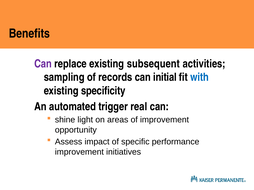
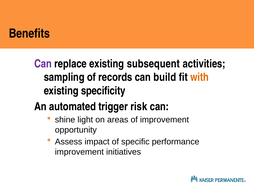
initial: initial -> build (165, 77)
with colour: blue -> orange (200, 77)
real: real -> risk (139, 107)
